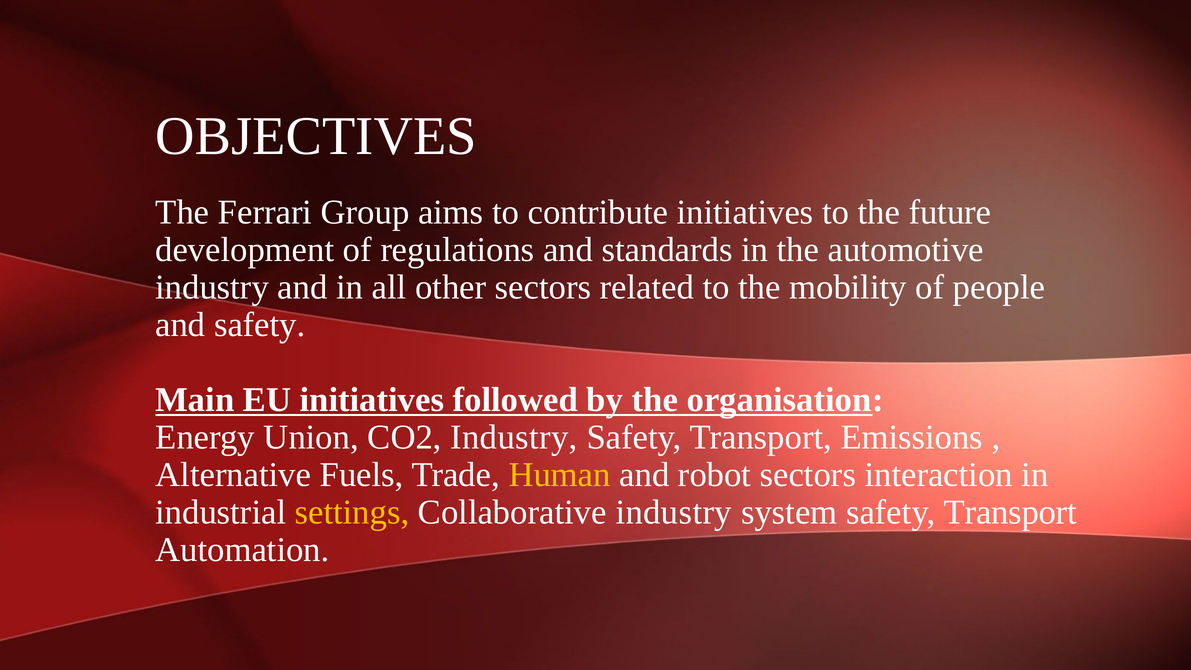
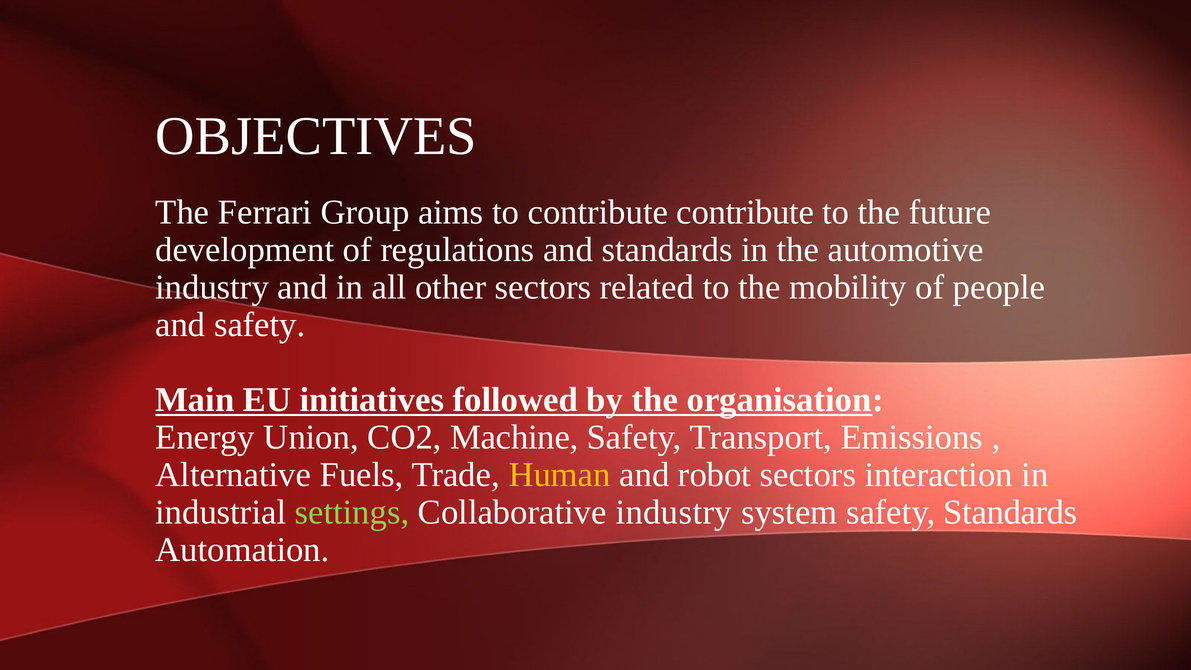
contribute initiatives: initiatives -> contribute (745, 212)
CO2 Industry: Industry -> Machine (514, 437)
settings colour: yellow -> light green (352, 512)
system safety Transport: Transport -> Standards (1010, 512)
